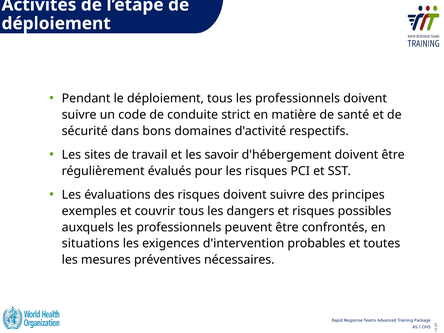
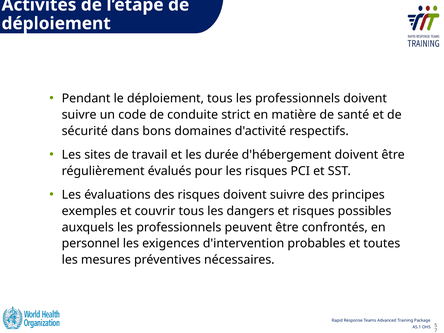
savoir: savoir -> durée (222, 155)
situations: situations -> personnel (91, 244)
